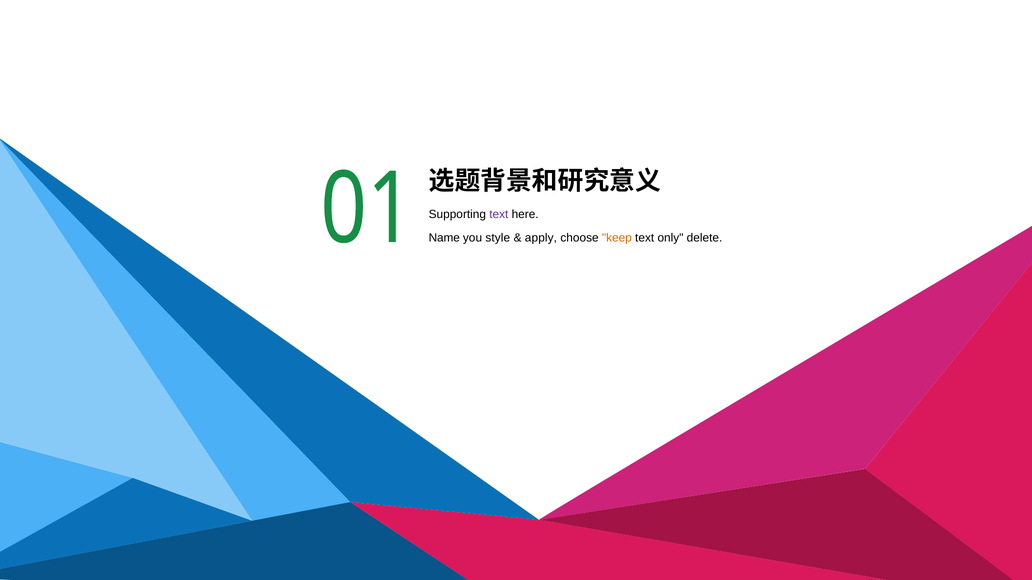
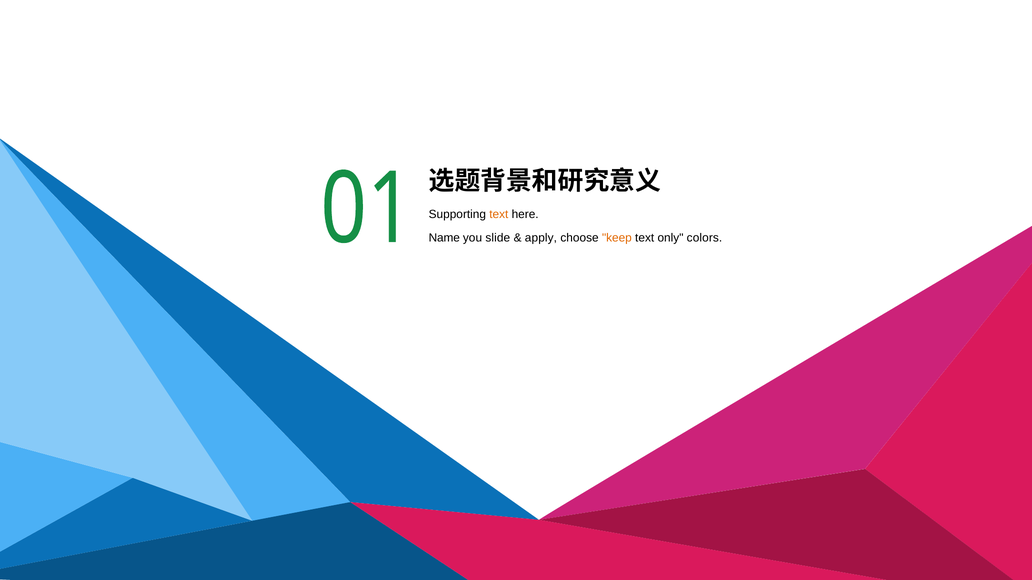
text colour: purple -> orange (499, 214)
style: style -> slide (498, 238)
delete: delete -> colors (704, 238)
